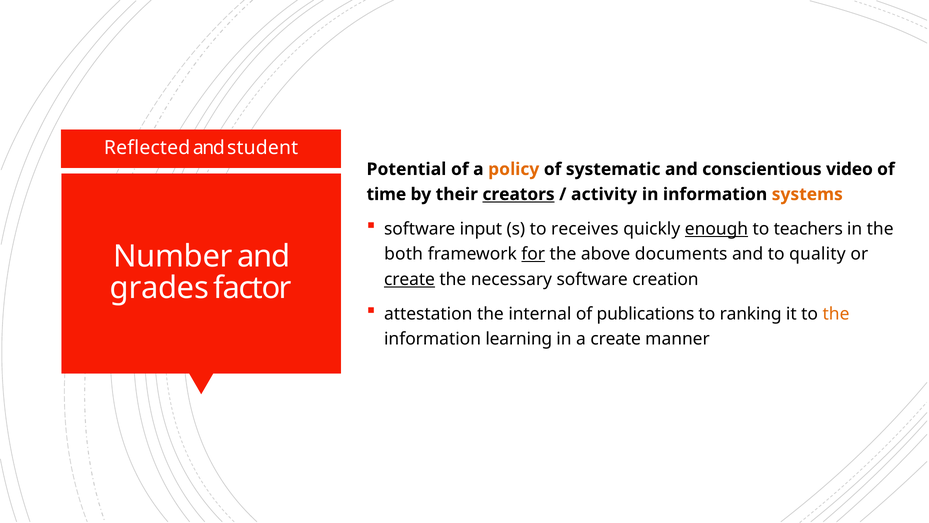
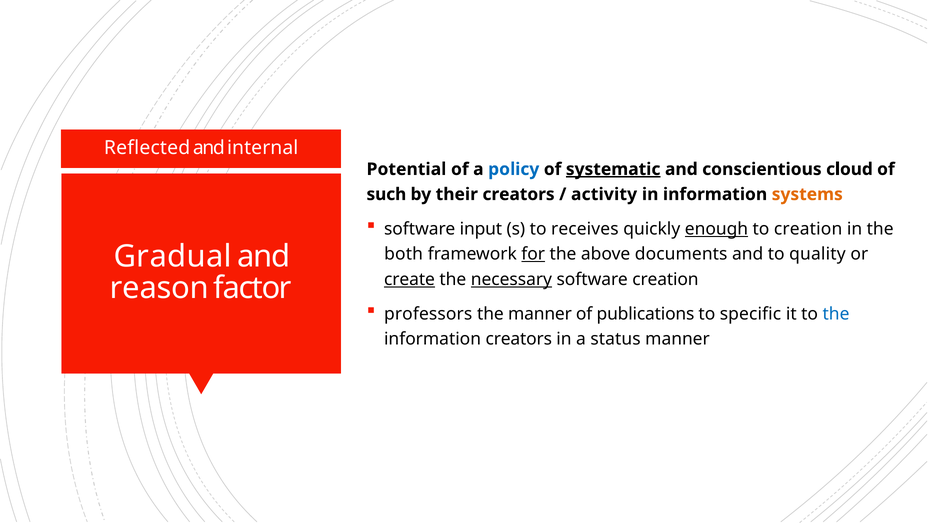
student: student -> internal (263, 148)
policy colour: orange -> blue (514, 169)
systematic underline: none -> present (613, 169)
video: video -> cloud (849, 169)
time: time -> such (386, 194)
creators underline: present -> none (519, 194)
to teachers: teachers -> creation (808, 229)
Number: Number -> Gradual (173, 256)
necessary underline: none -> present (511, 279)
grades: grades -> reason (159, 288)
attestation: attestation -> professors (428, 314)
the internal: internal -> manner (540, 314)
ranking: ranking -> specific (750, 314)
the colour: orange -> blue (836, 314)
information learning: learning -> creators (519, 339)
a create: create -> status (616, 339)
